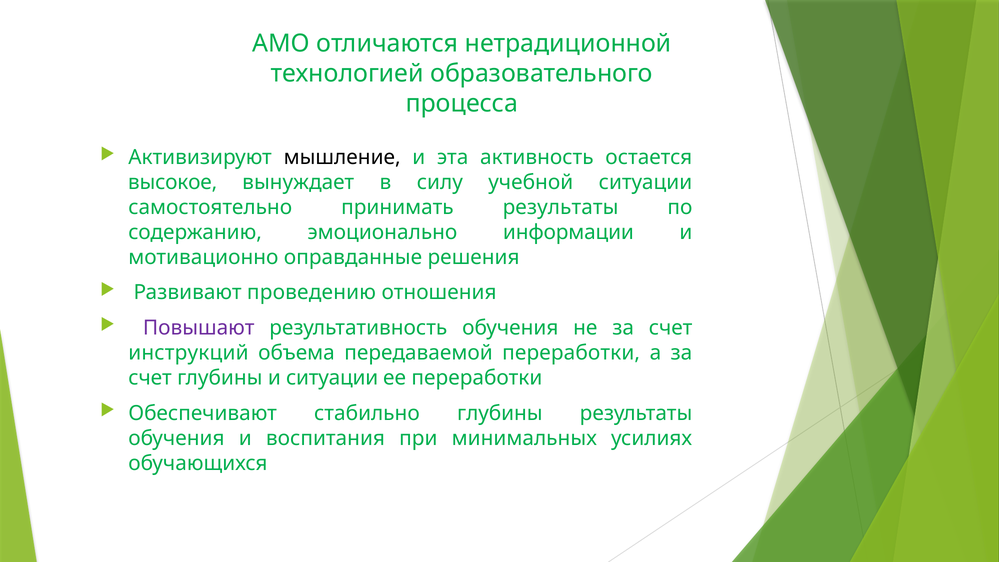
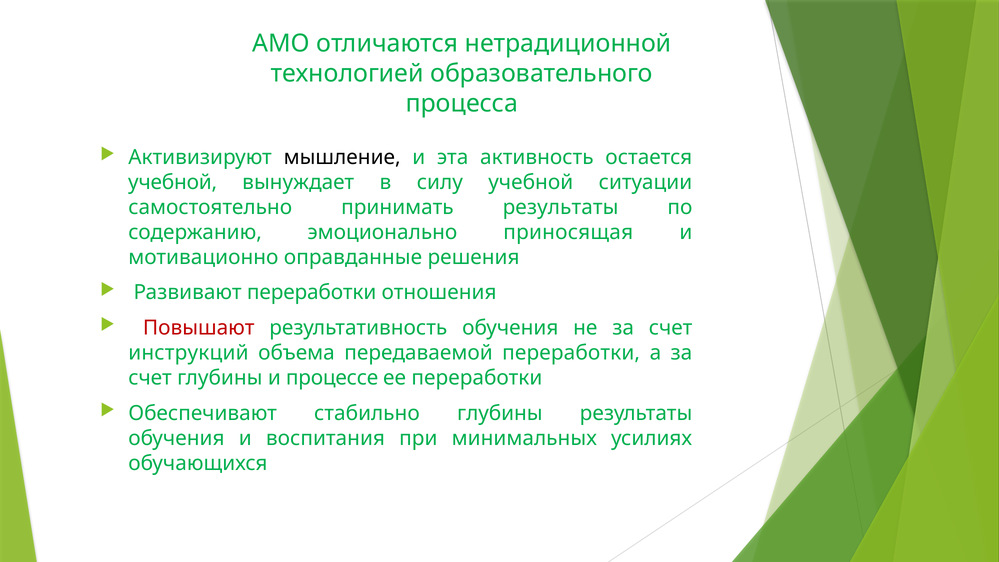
высокое: высокое -> учебной (173, 182)
информации: информации -> приносящая (568, 232)
Развивают проведению: проведению -> переработки (312, 293)
Повышают colour: purple -> red (199, 328)
и ситуации: ситуации -> процессе (332, 378)
